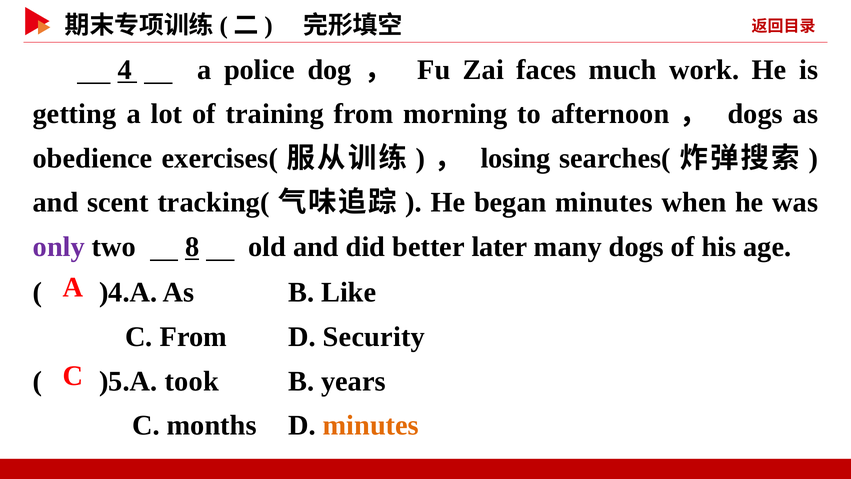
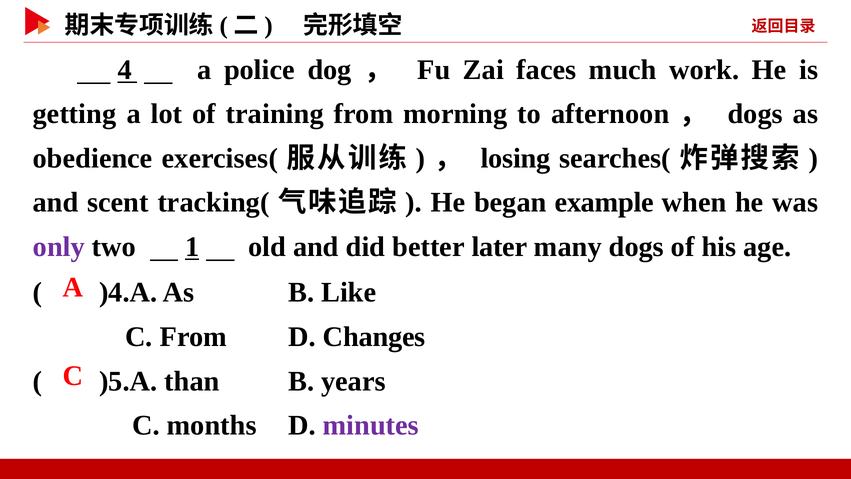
began minutes: minutes -> example (604, 202)
8: 8 -> 1 (192, 247)
Security: Security -> Changes (374, 337)
took: took -> than (192, 381)
minutes colour: orange -> purple (371, 425)
